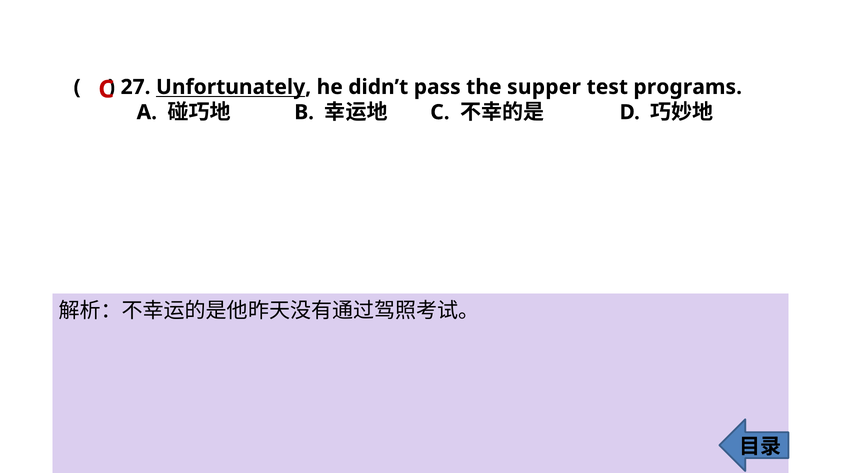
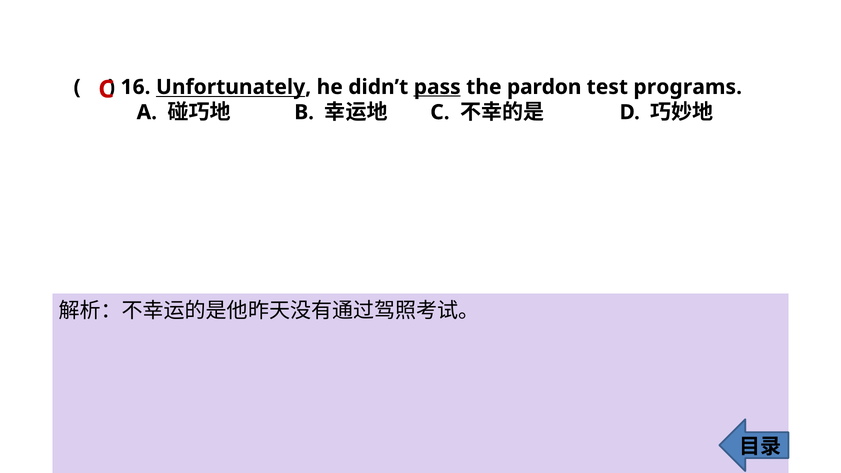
27: 27 -> 16 (136, 87)
pass underline: none -> present (437, 87)
supper: supper -> pardon (544, 87)
